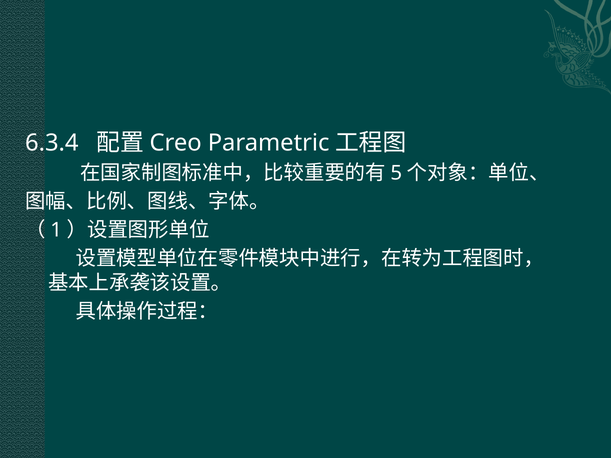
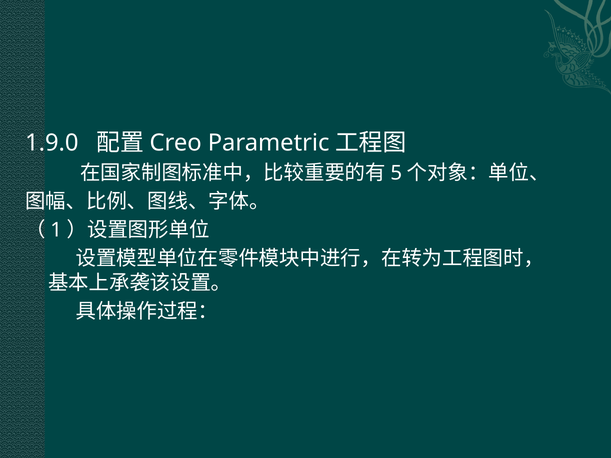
6.3.4: 6.3.4 -> 1.9.0 (52, 143)
